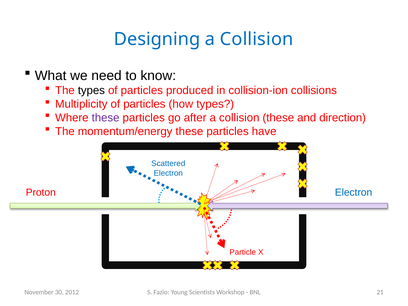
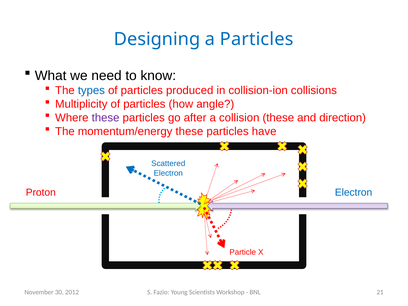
Designing a Collision: Collision -> Particles (257, 39)
types colour: black -> blue (91, 91)
how types: types -> angle (215, 104)
